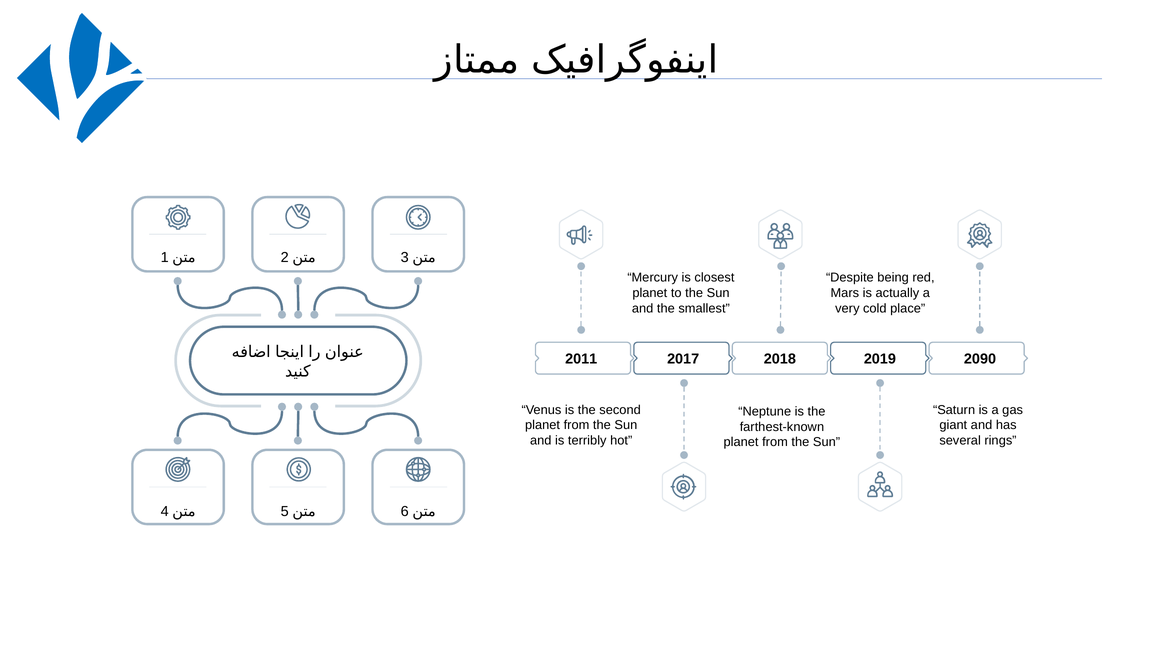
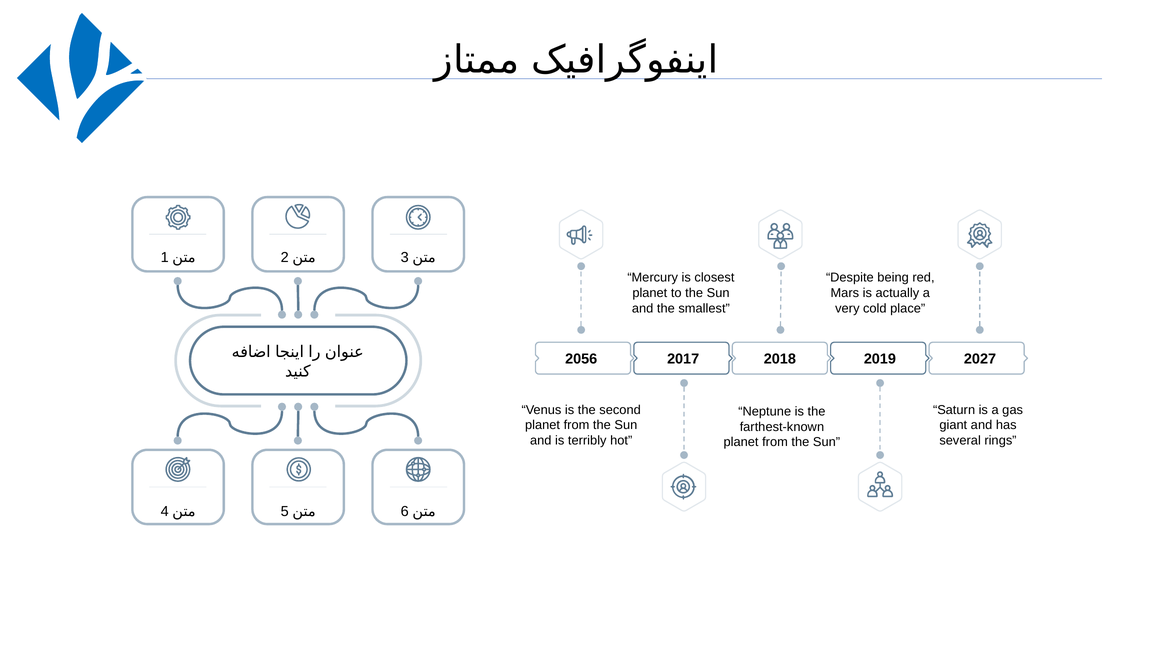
2011: 2011 -> 2056 (581, 359)
2090: 2090 -> 2027 (980, 359)
